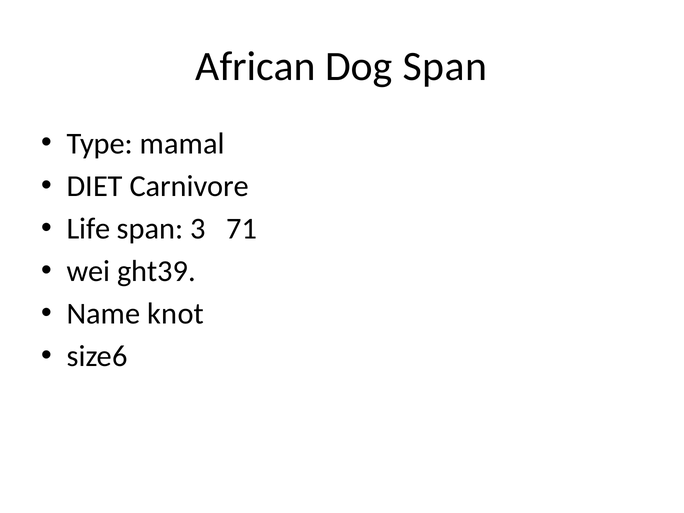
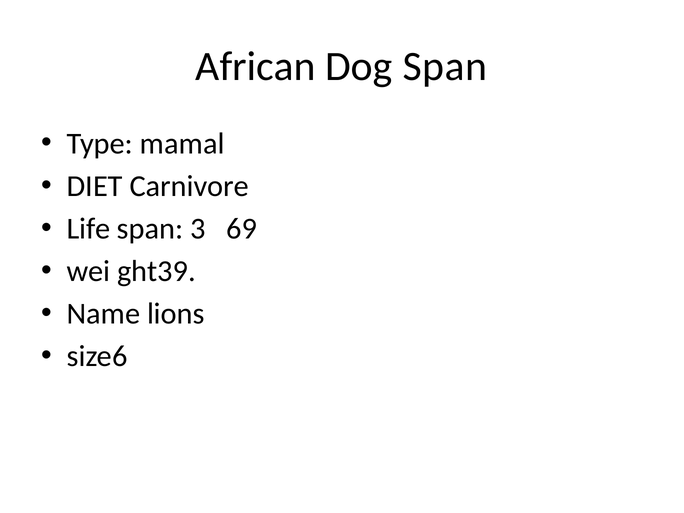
71: 71 -> 69 (242, 229)
knot: knot -> lions (176, 314)
